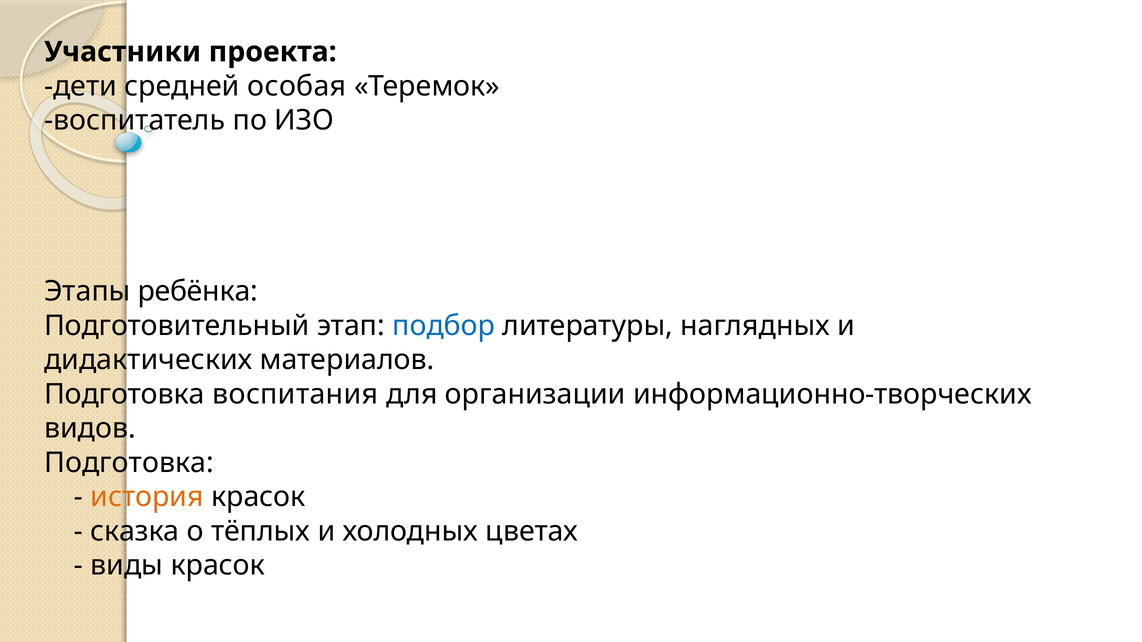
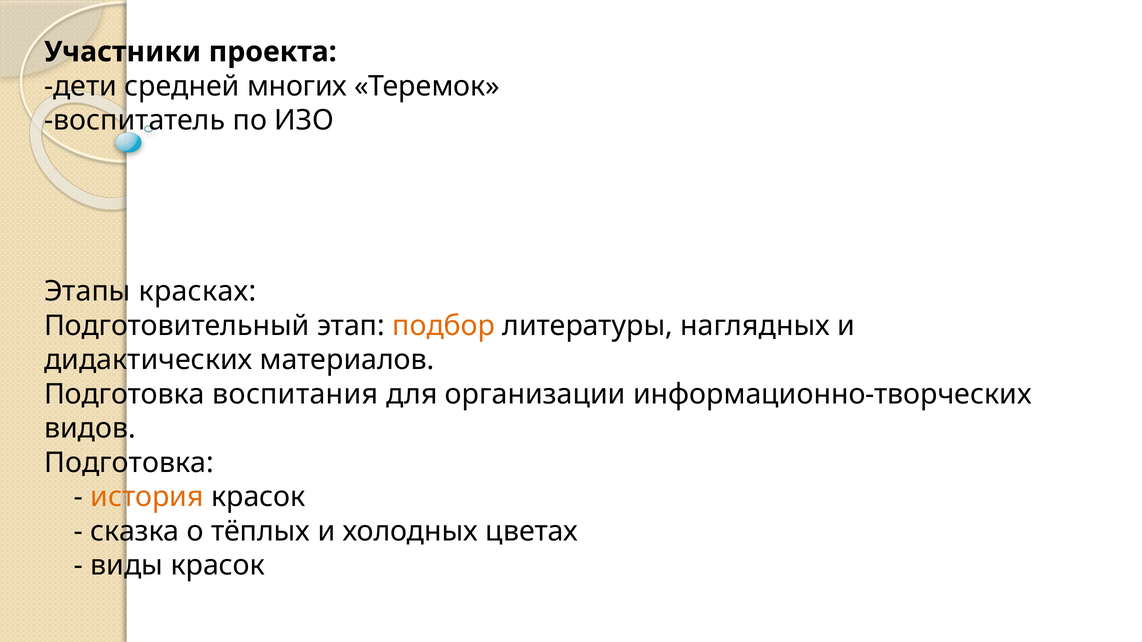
особая: особая -> многих (297, 86)
ребёнка: ребёнка -> красках (197, 292)
подбор colour: blue -> orange (444, 326)
